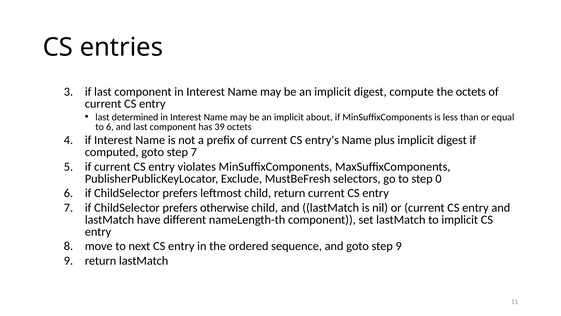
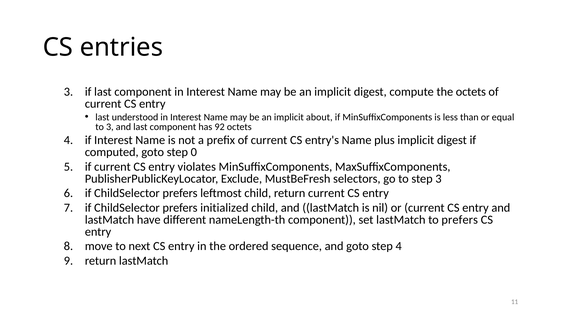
determined: determined -> understood (135, 117)
to 6: 6 -> 3 (110, 127)
39: 39 -> 92 (220, 127)
step 7: 7 -> 0 (194, 152)
step 0: 0 -> 3 (439, 178)
otherwise: otherwise -> initialized (224, 207)
to implicit: implicit -> prefers (460, 219)
step 9: 9 -> 4 (399, 246)
